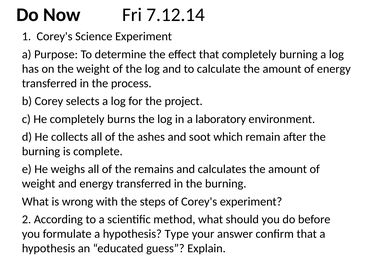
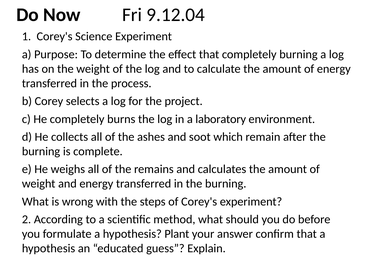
7.12.14: 7.12.14 -> 9.12.04 (176, 15)
Type: Type -> Plant (177, 235)
